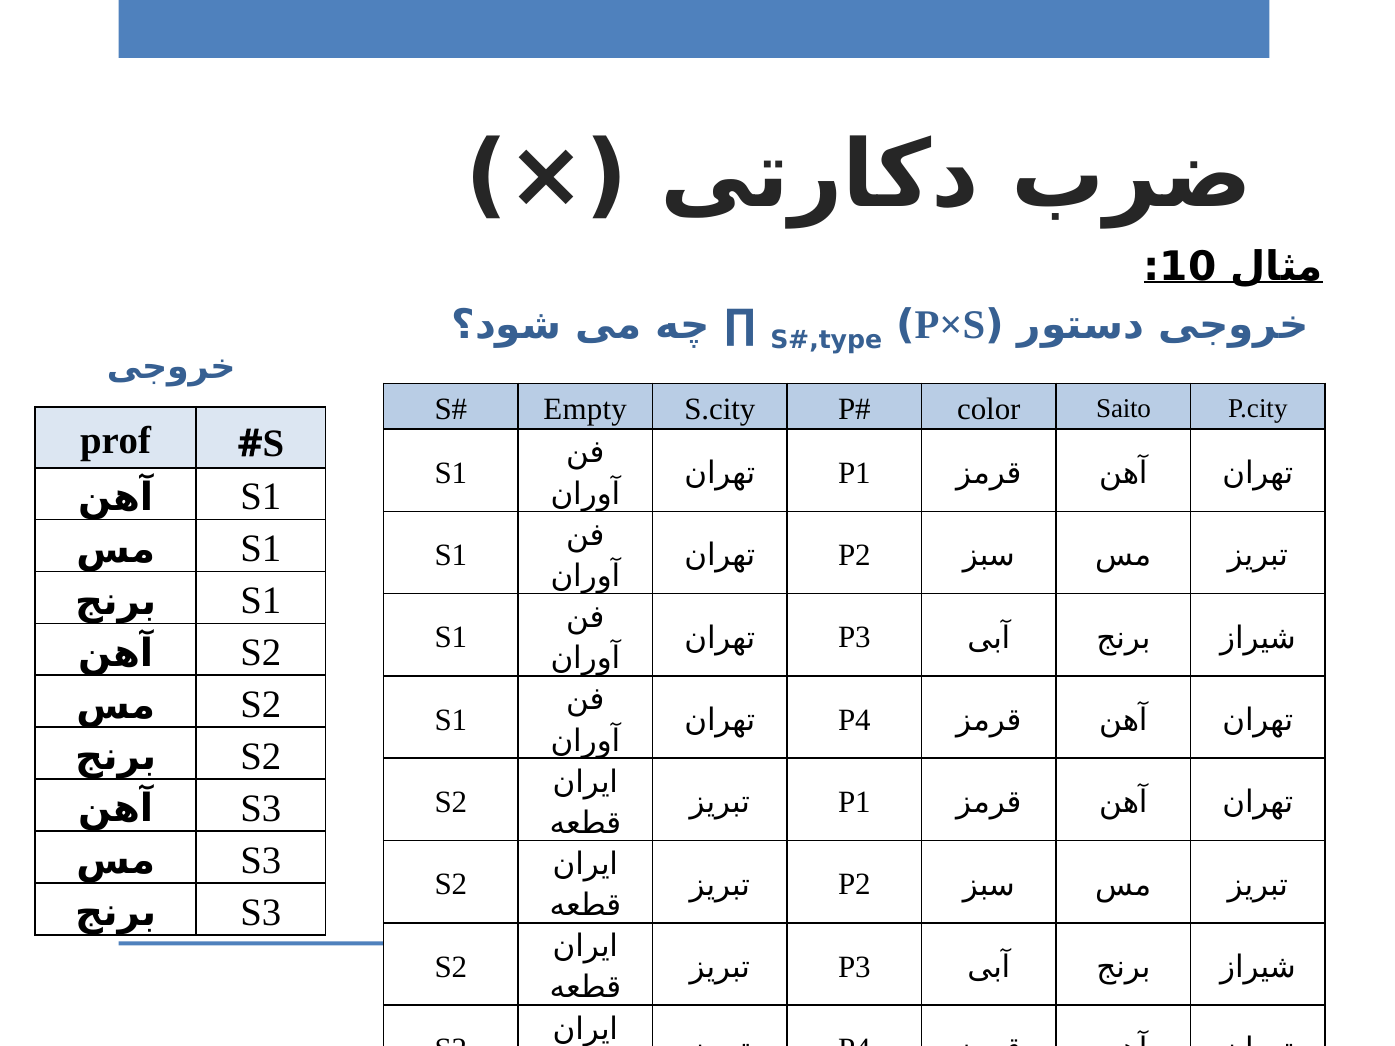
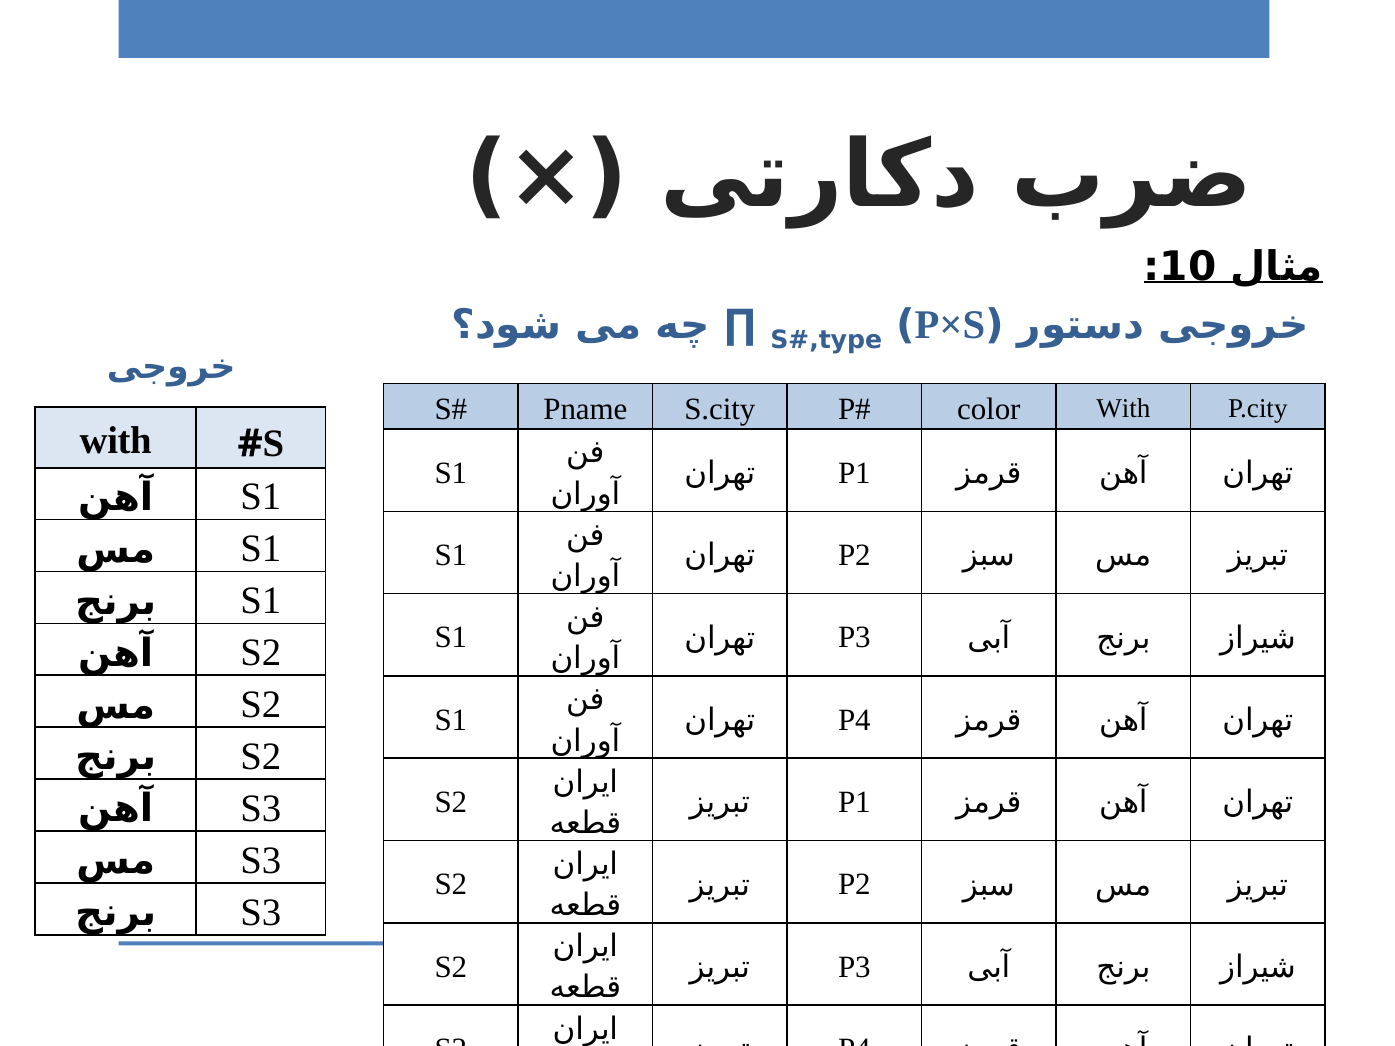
Empty: Empty -> Pname (585, 409)
color Saito: Saito -> With (1123, 409)
prof: prof -> with (116, 441)
